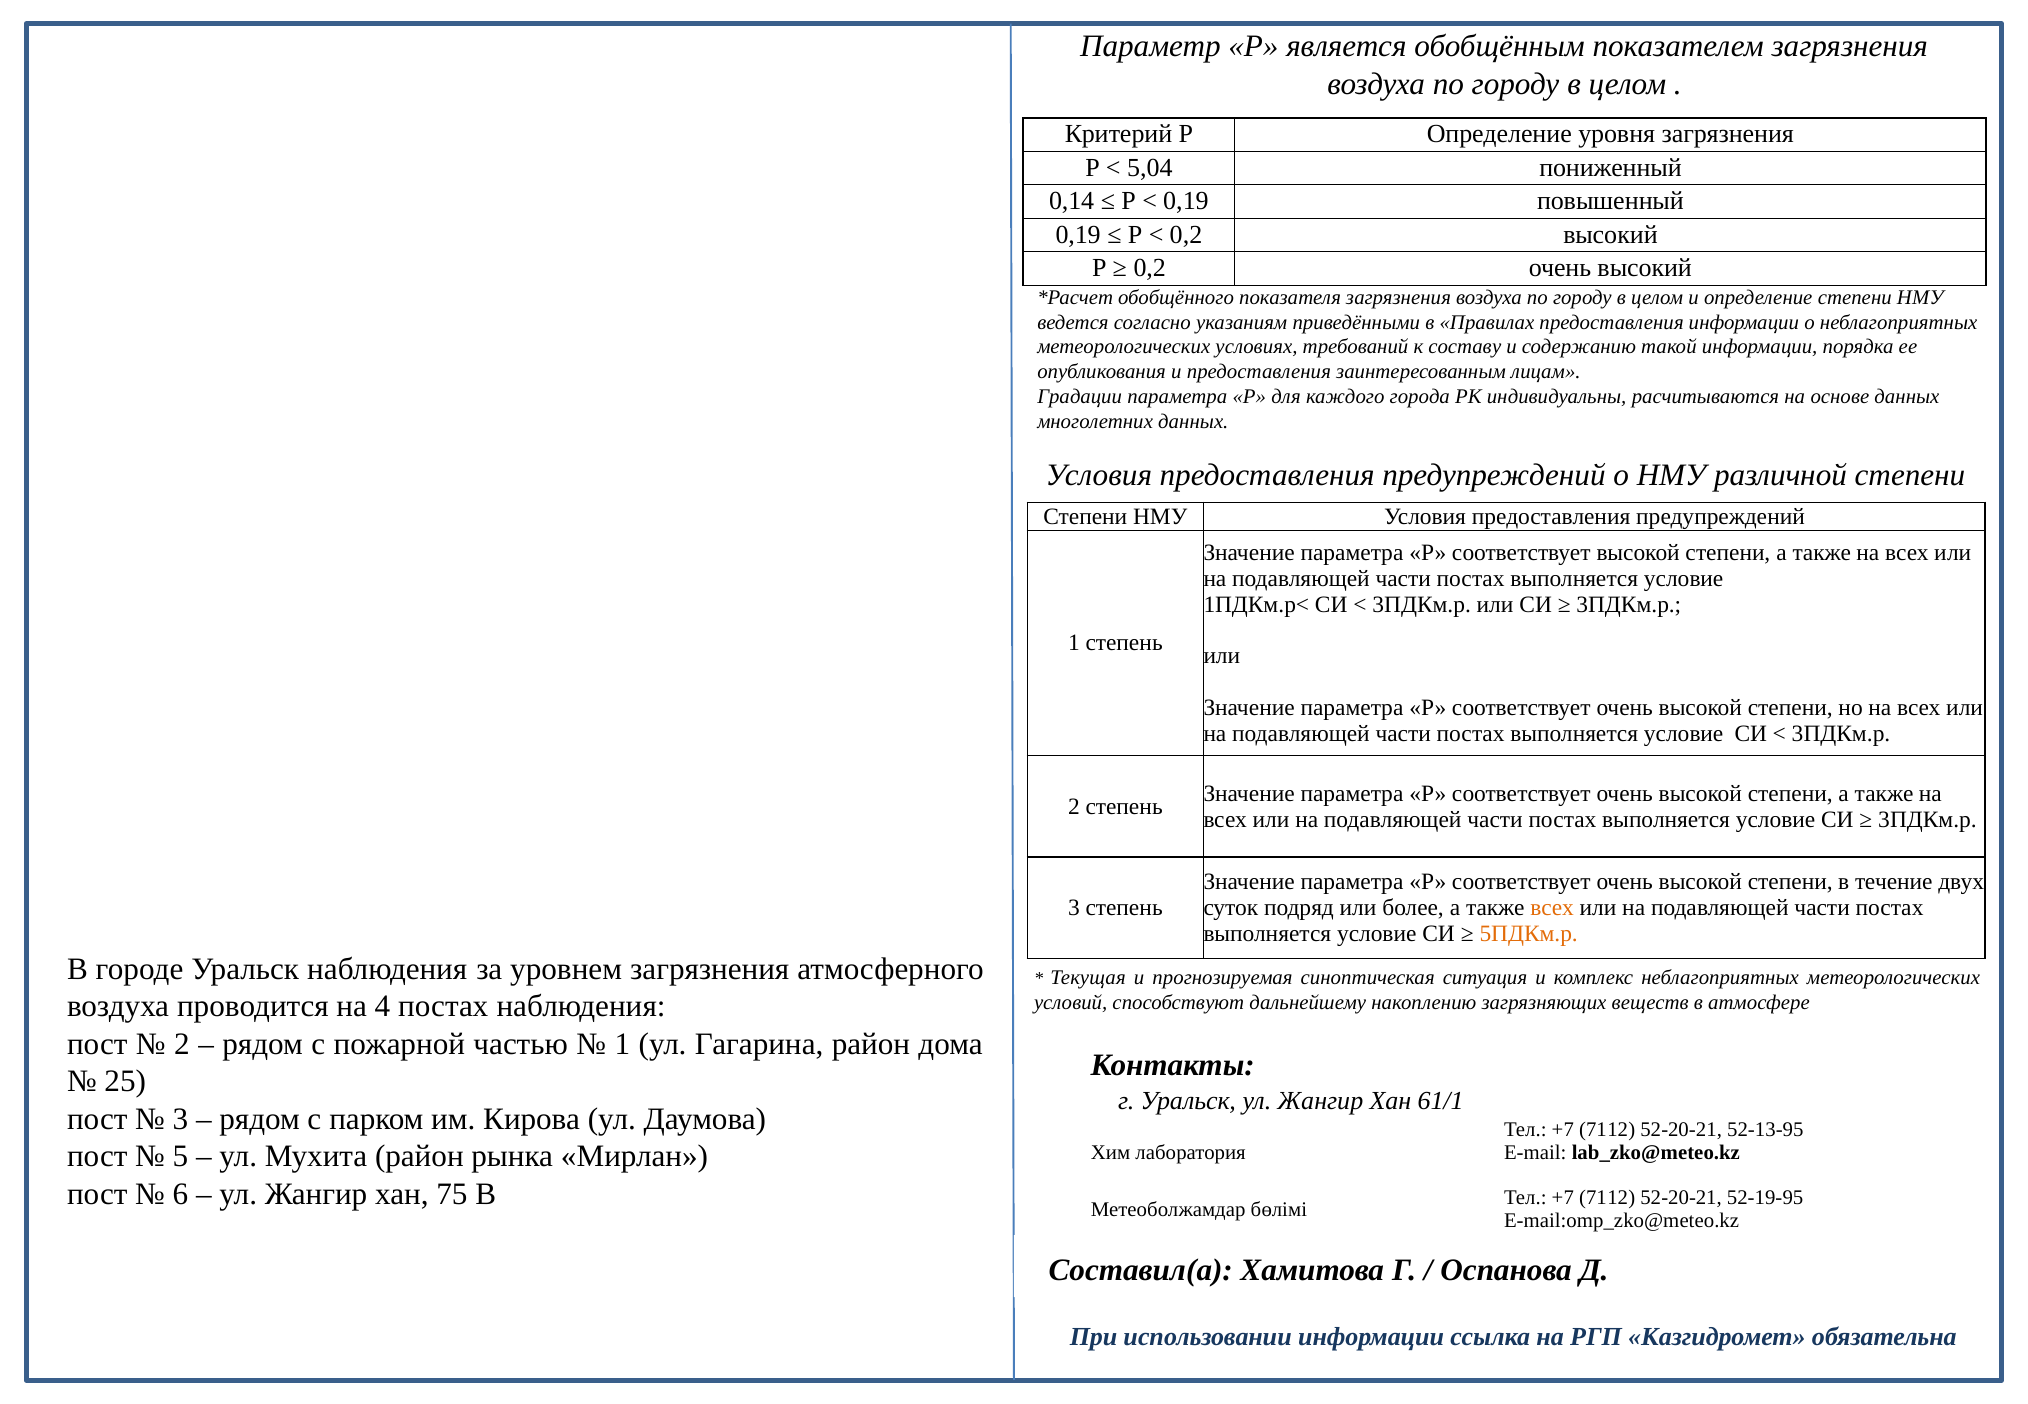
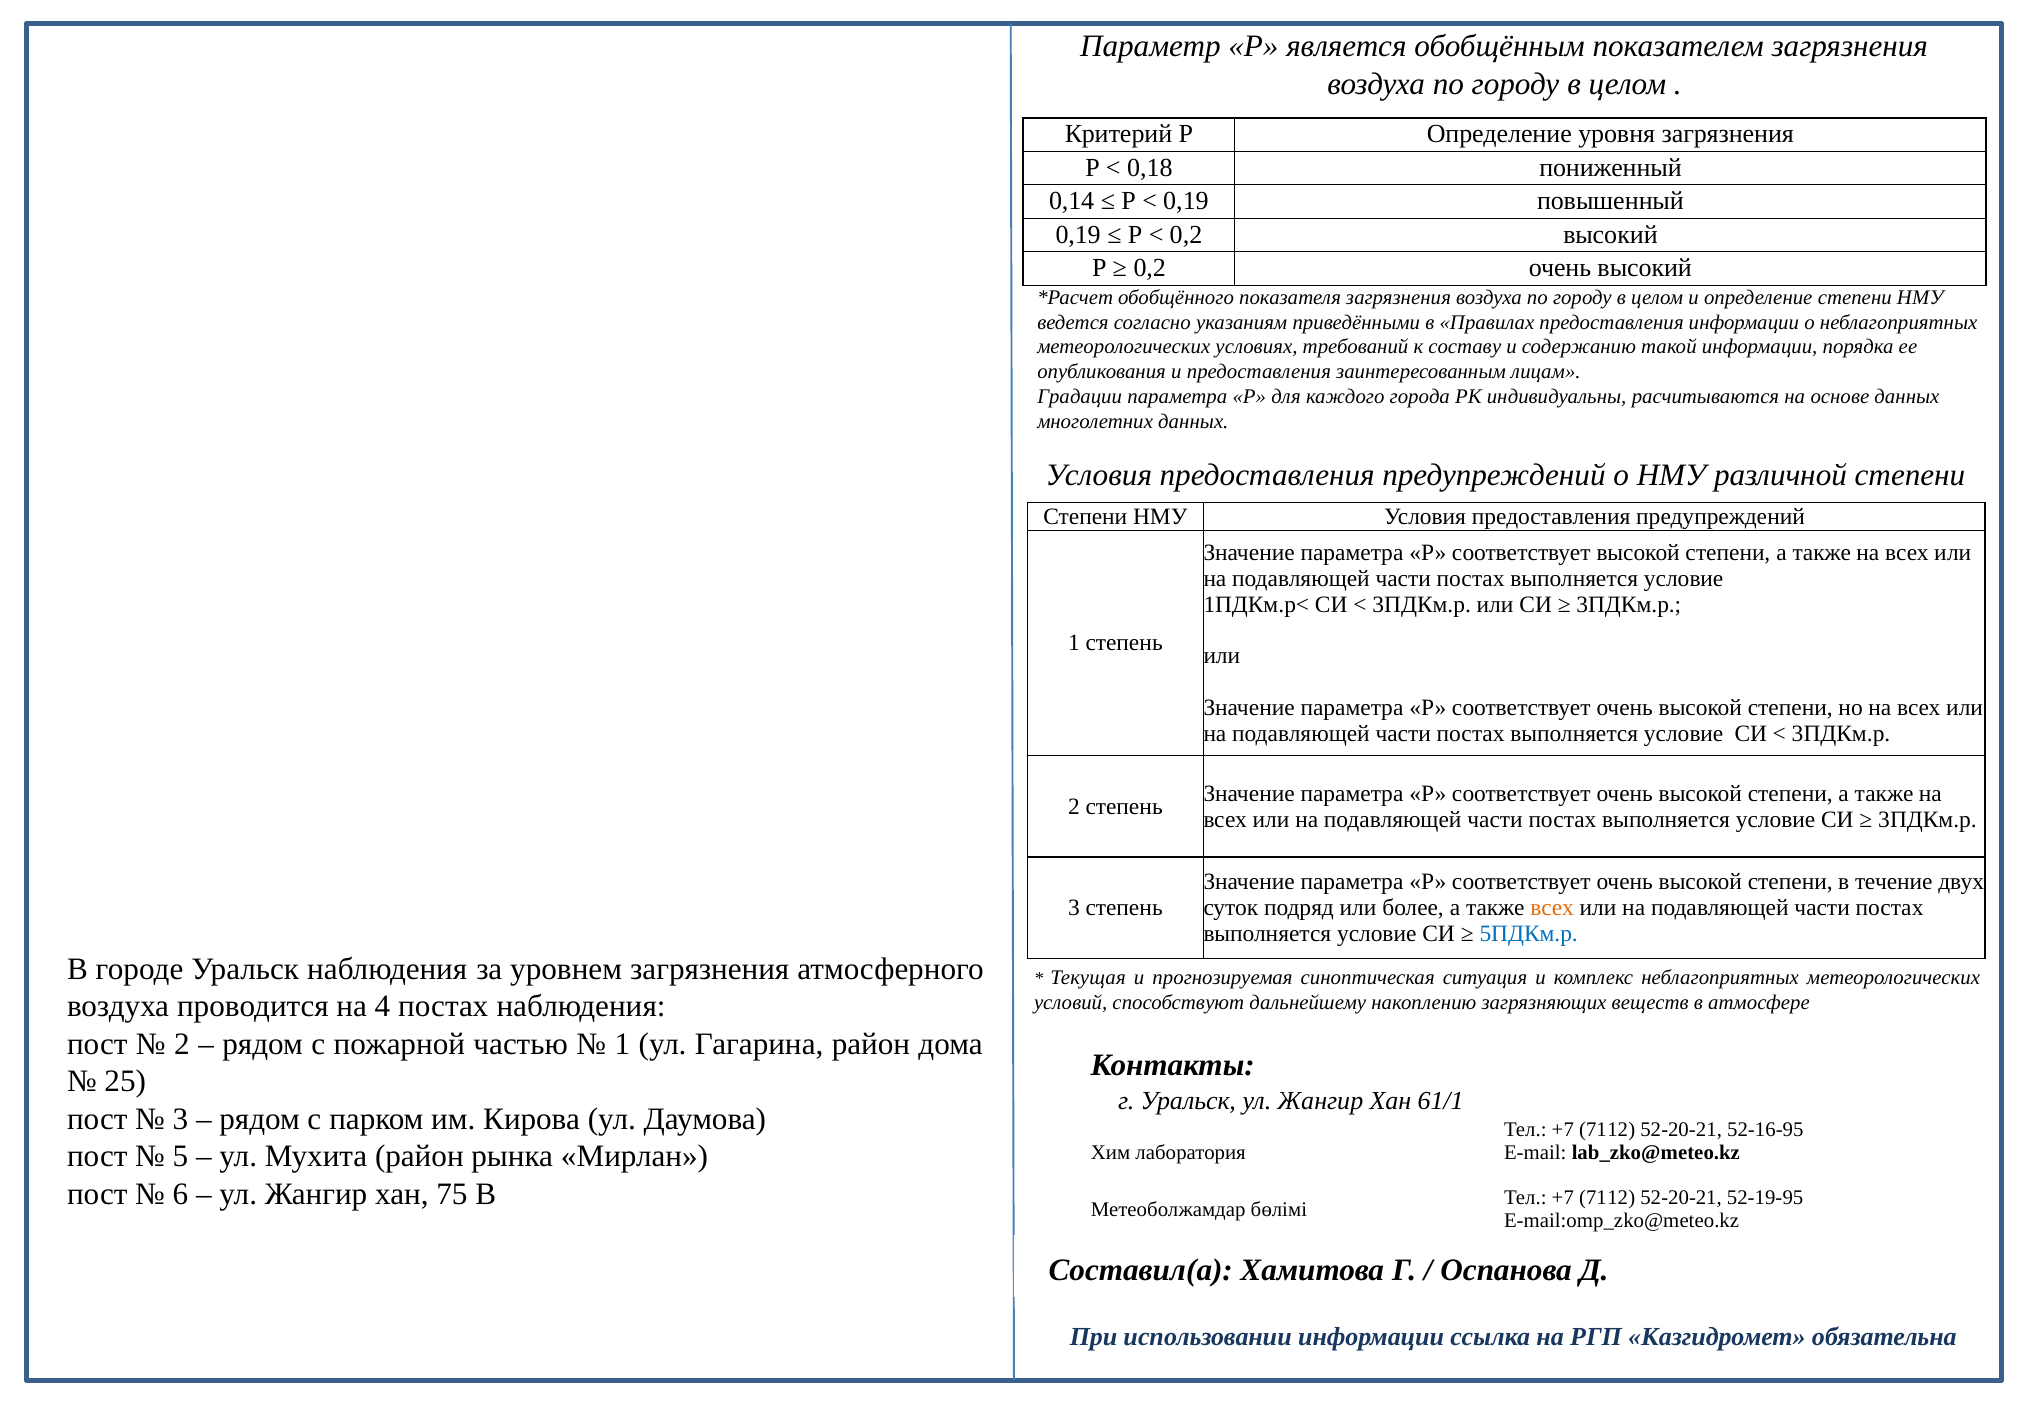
5,04: 5,04 -> 0,18 (1150, 168)
5ПДКм.р colour: orange -> blue (1529, 934)
52-13-95: 52-13-95 -> 52-16-95 (1765, 1129)
